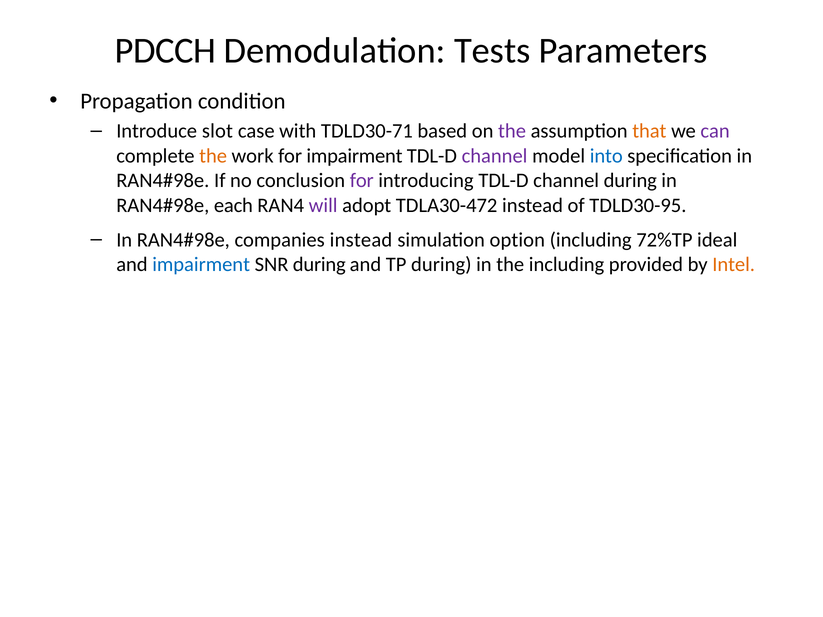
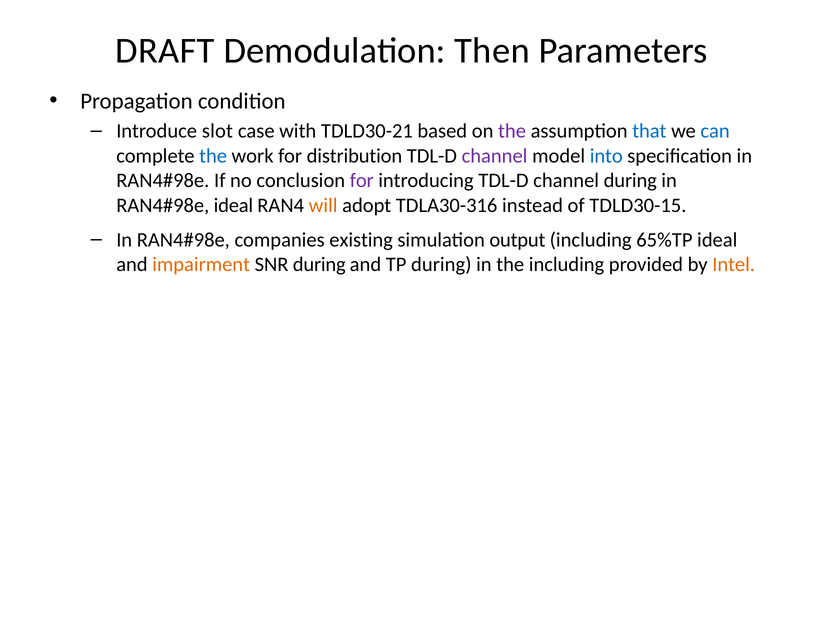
PDCCH: PDCCH -> DRAFT (165, 50)
Tests: Tests -> Then (492, 50)
TDLD30-71: TDLD30-71 -> TDLD30-21 (367, 131)
that colour: orange -> blue (649, 131)
can colour: purple -> blue (715, 131)
the colour: orange -> blue (213, 156)
for impairment: impairment -> distribution (354, 156)
each: each -> ideal (233, 205)
will colour: purple -> orange (323, 205)
TDLA30-472: TDLA30-472 -> TDLA30-316 (447, 205)
TDLD30-95: TDLD30-95 -> TDLD30-15 (638, 205)
companies instead: instead -> existing (361, 240)
option: option -> output (517, 240)
72%TP: 72%TP -> 65%TP (664, 240)
impairment colour: blue -> orange (201, 265)
